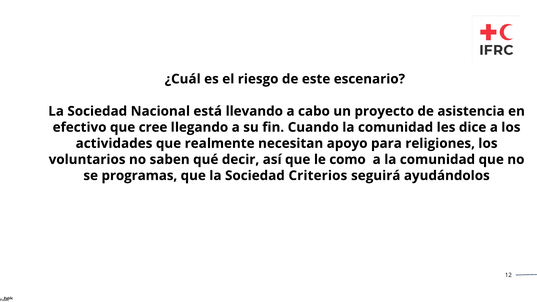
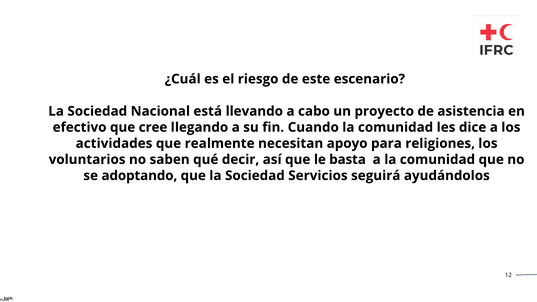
como: como -> basta (348, 160)
programas: programas -> adoptando (139, 176)
Criterios: Criterios -> Servicios (318, 176)
